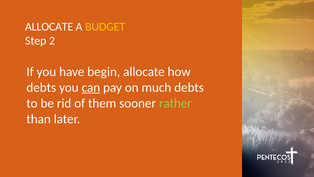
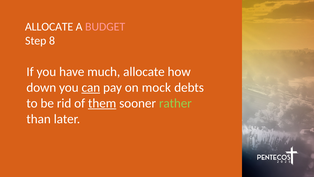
BUDGET colour: yellow -> pink (105, 27)
2: 2 -> 8 (52, 41)
begin: begin -> much (104, 72)
debts: debts -> down (41, 87)
much: much -> mock (156, 87)
them underline: none -> present (102, 103)
